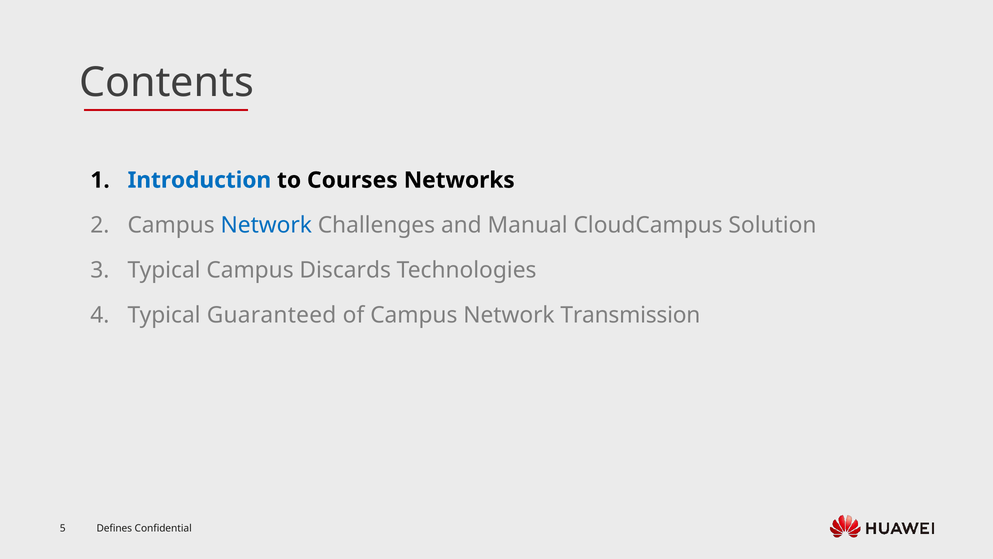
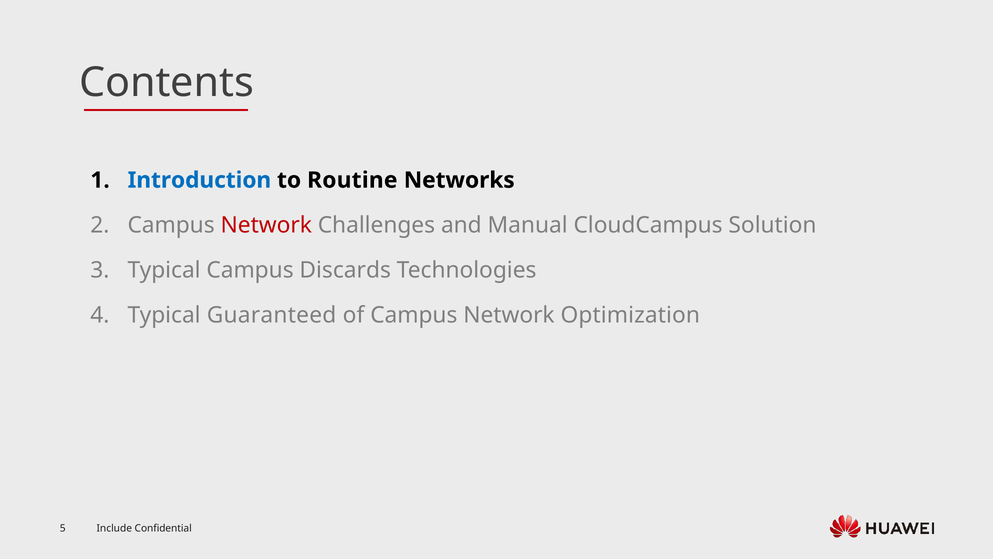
Courses: Courses -> Routine (352, 180)
Network colour: blue -> red (266, 225)
Transmission: Transmission -> Optimization (630, 315)
Defines: Defines -> Include (114, 528)
